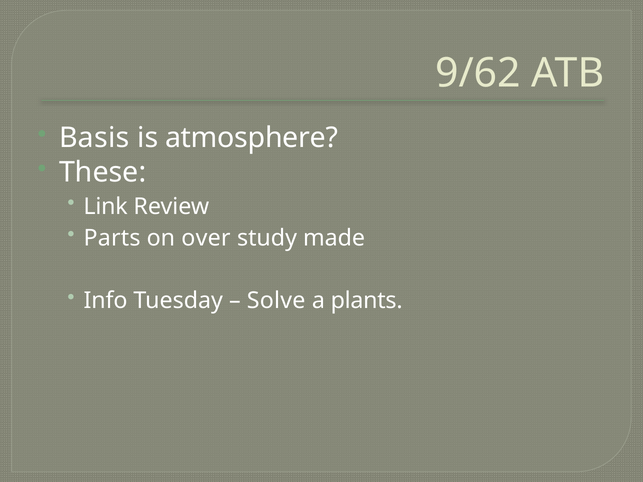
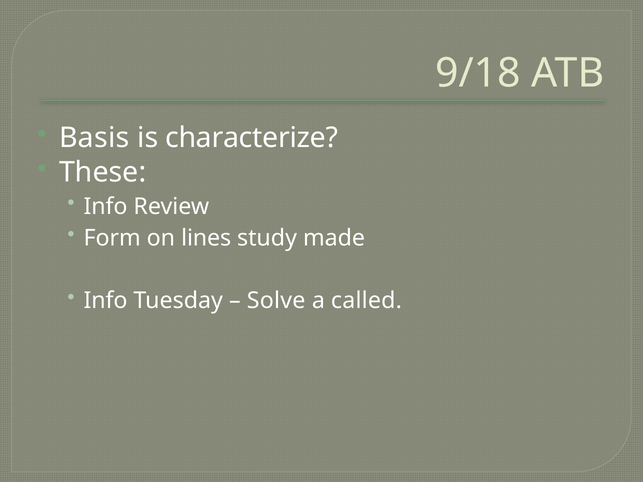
9/62: 9/62 -> 9/18 (478, 73)
atmosphere: atmosphere -> characterize (252, 138)
Link: Link -> Info (106, 207)
Parts: Parts -> Form (112, 238)
over: over -> lines (206, 238)
plants: plants -> called (366, 301)
